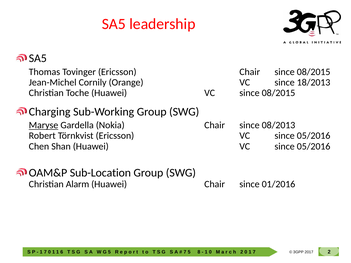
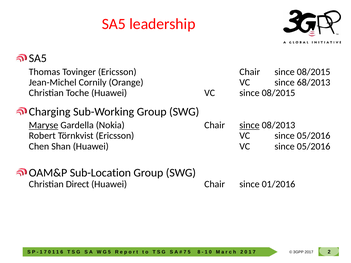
18/2013: 18/2013 -> 68/2013 (314, 82)
since underline: none -> present (249, 125)
Alarm: Alarm -> Direct (78, 184)
